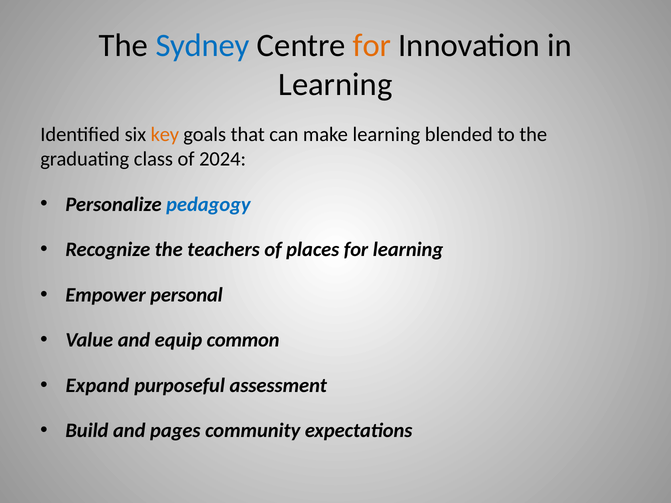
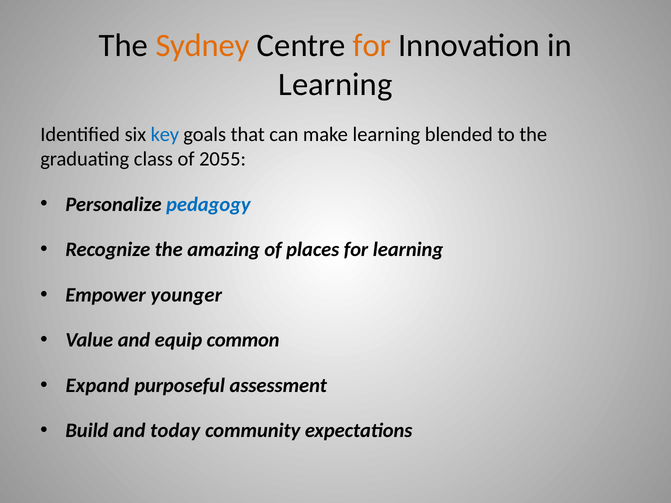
Sydney colour: blue -> orange (203, 45)
key colour: orange -> blue (165, 135)
2024: 2024 -> 2055 (223, 159)
teachers: teachers -> amazing (224, 250)
personal: personal -> younger (186, 295)
pages: pages -> today (175, 431)
